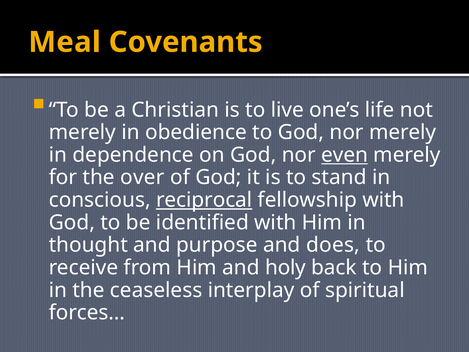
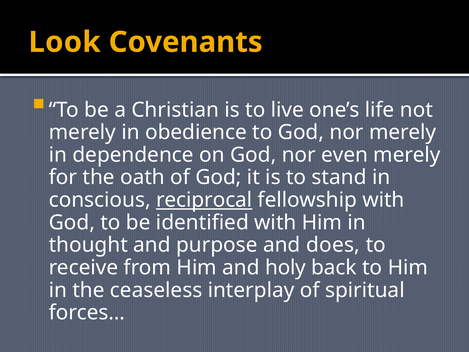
Meal: Meal -> Look (64, 42)
even underline: present -> none (345, 155)
over: over -> oath (142, 177)
